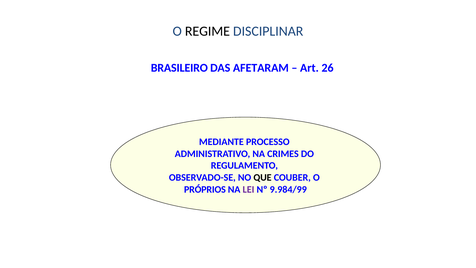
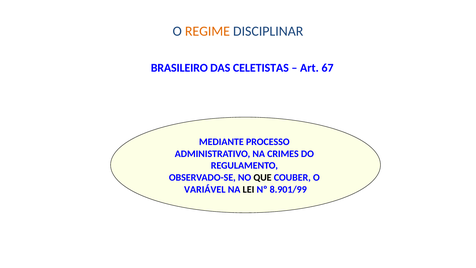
REGIME colour: black -> orange (207, 31)
AFETARAM: AFETARAM -> CELETISTAS (261, 68)
26: 26 -> 67 (328, 68)
PRÓPRIOS: PRÓPRIOS -> VARIÁVEL (205, 189)
LEI colour: purple -> black (248, 189)
9.984/99: 9.984/99 -> 8.901/99 (288, 189)
